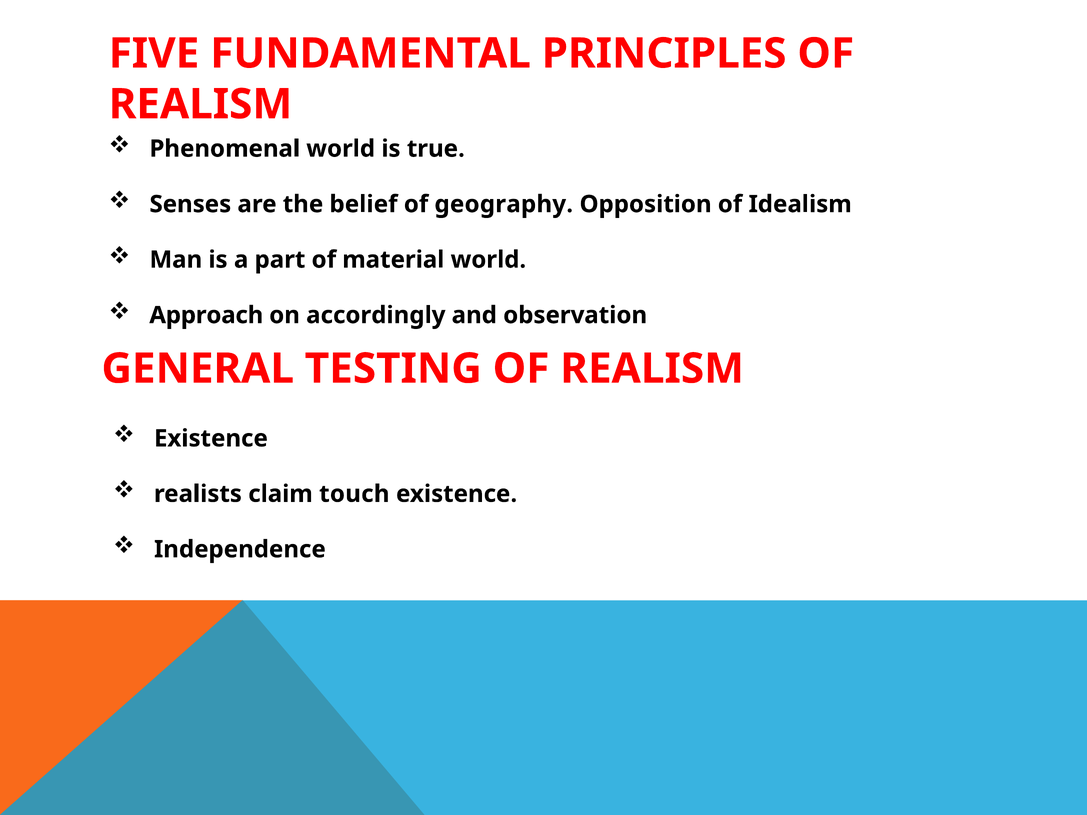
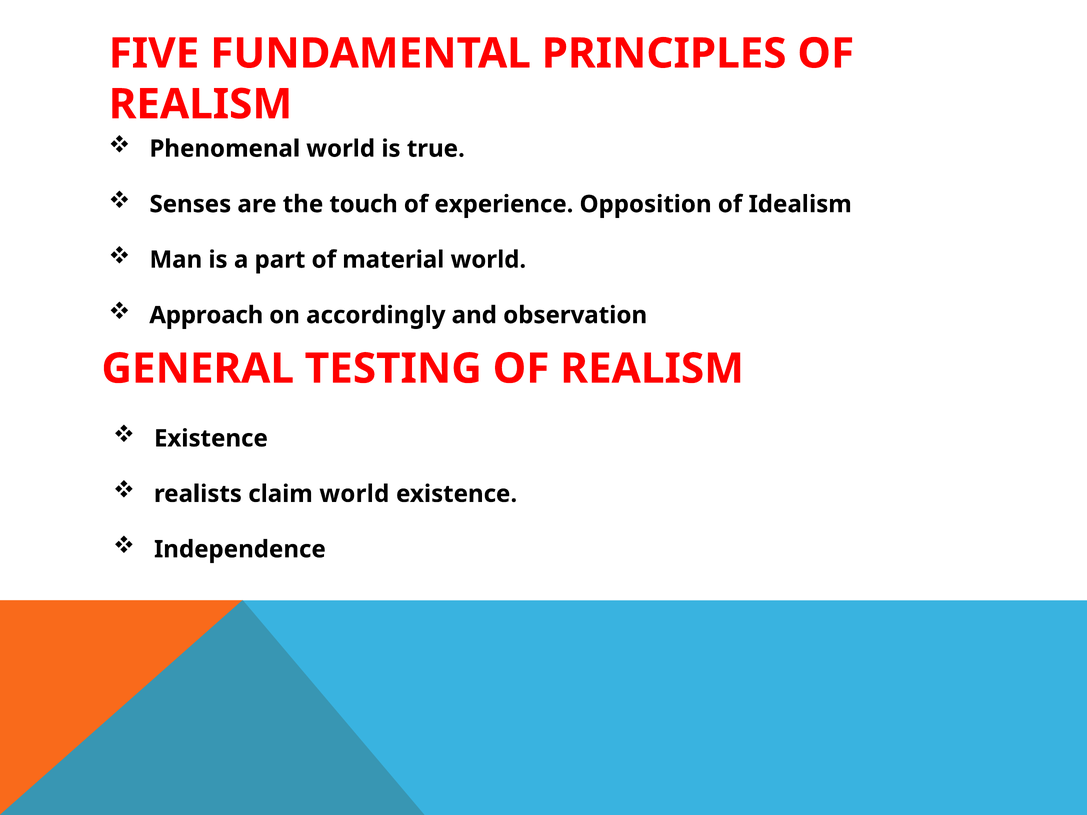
belief: belief -> touch (364, 204)
geography: geography -> experience (504, 204)
claim touch: touch -> world (354, 494)
